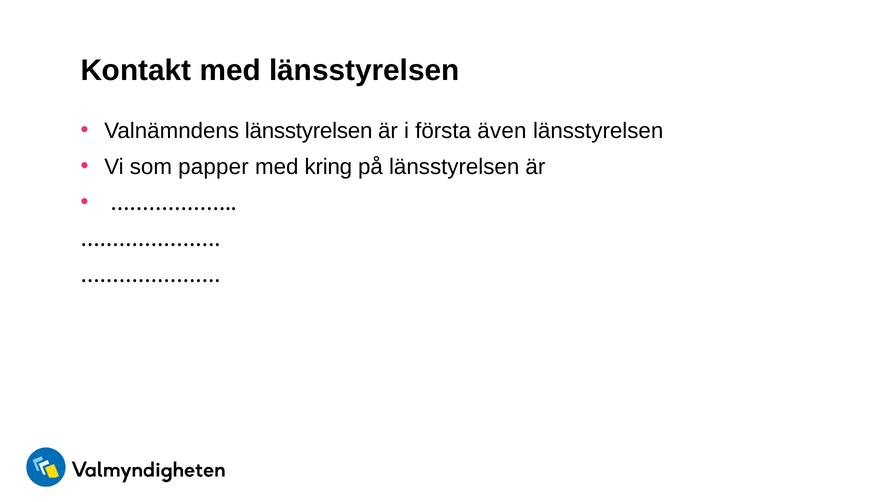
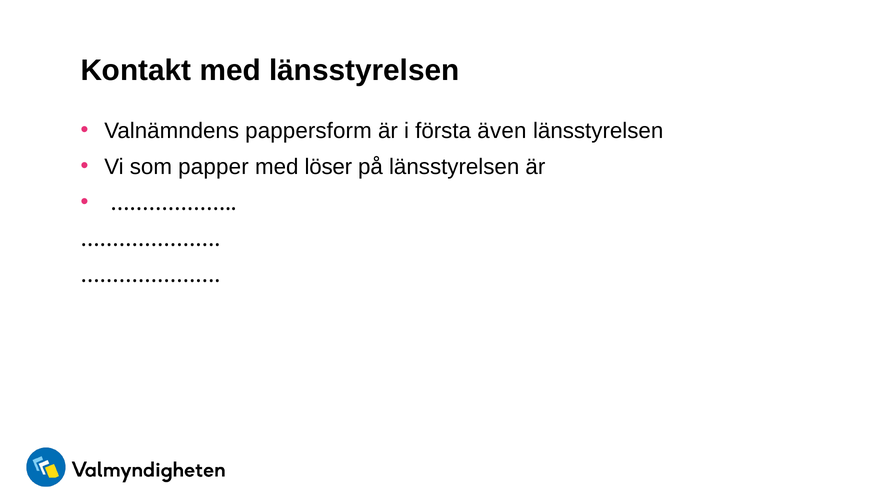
Valnämndens länsstyrelsen: länsstyrelsen -> pappersform (308, 131)
kring: kring -> löser (328, 167)
